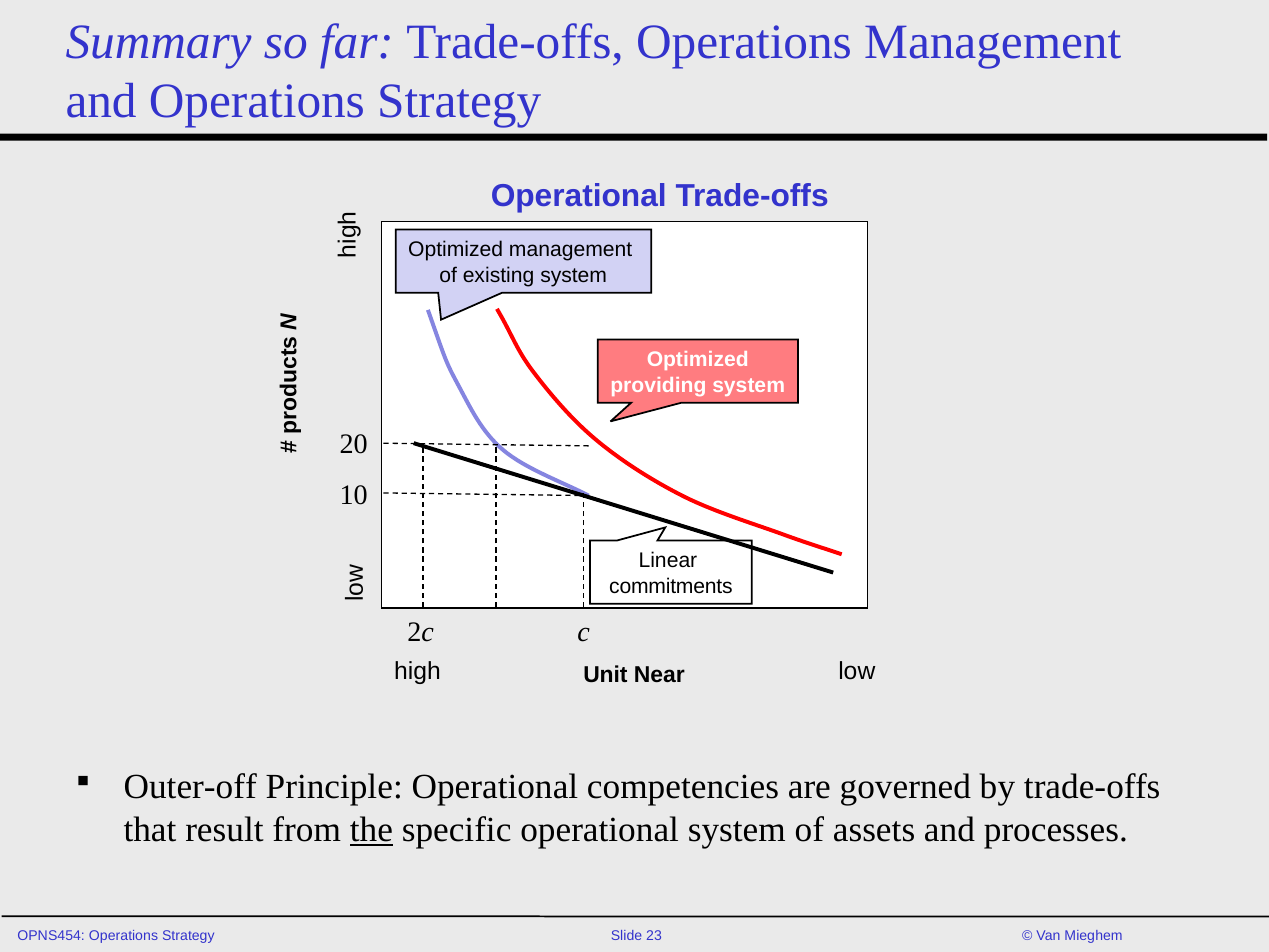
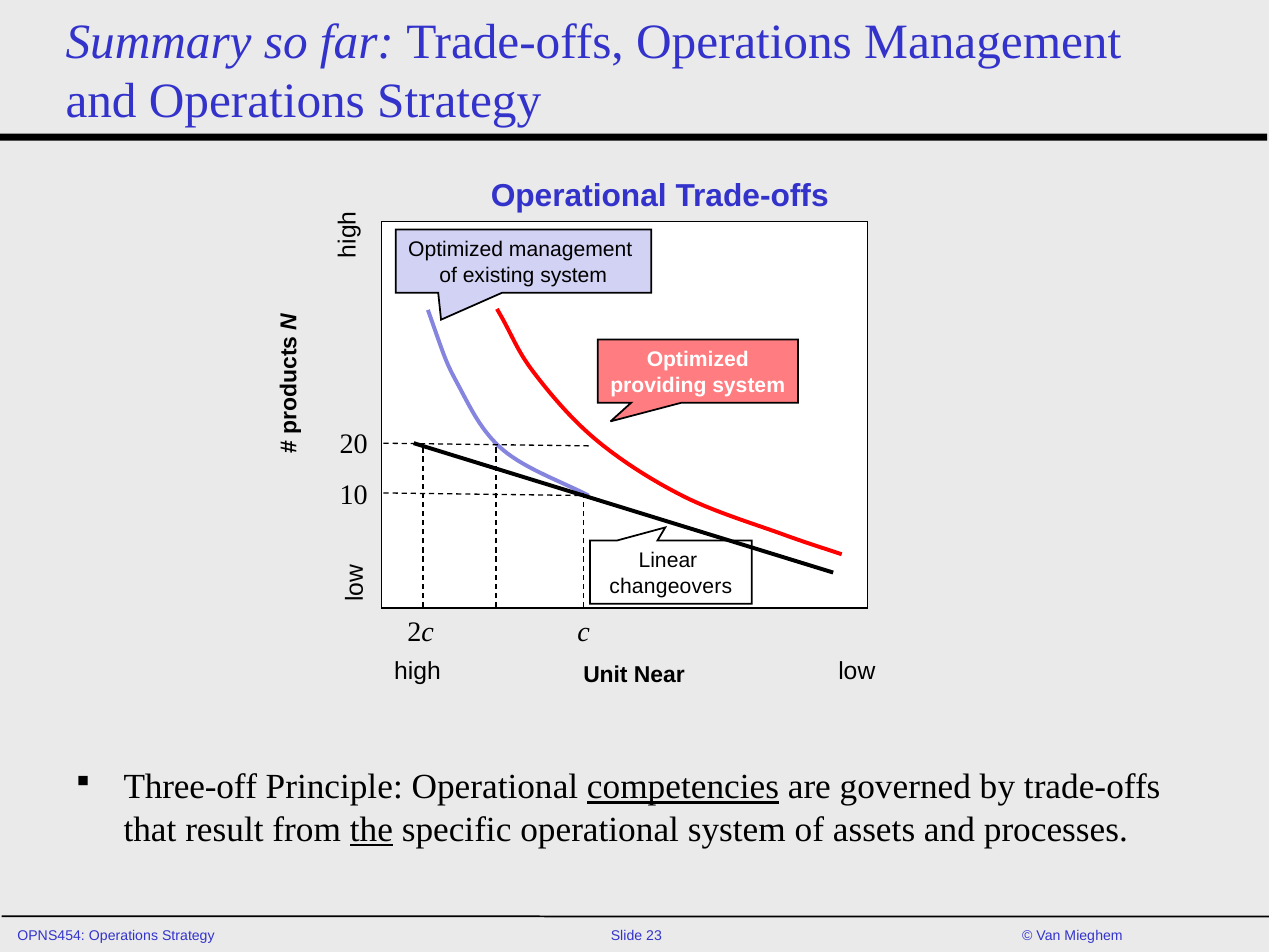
commitments: commitments -> changeovers (671, 586)
Outer-off: Outer-off -> Three-off (190, 787)
competencies underline: none -> present (683, 787)
